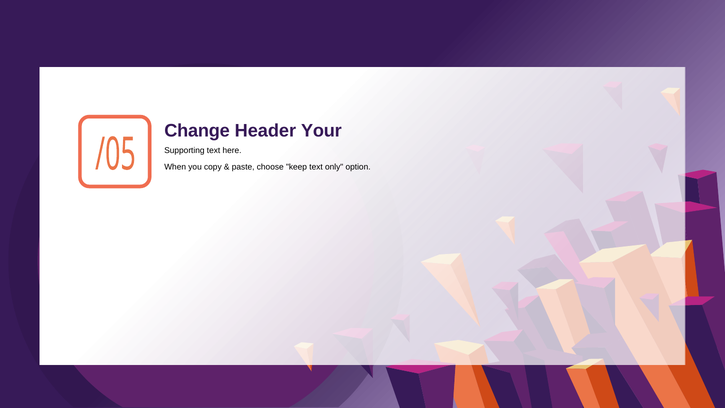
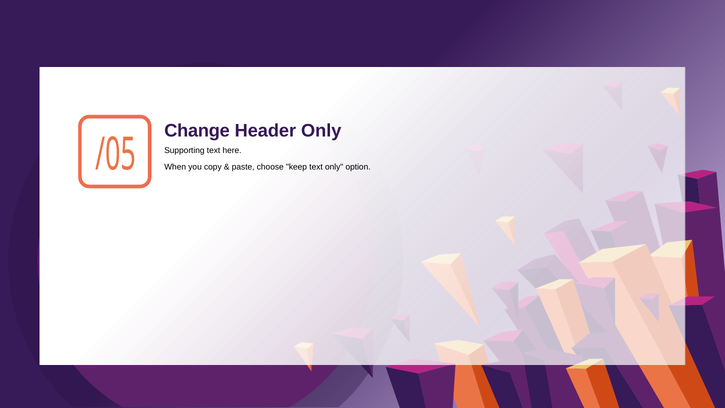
Header Your: Your -> Only (321, 131)
